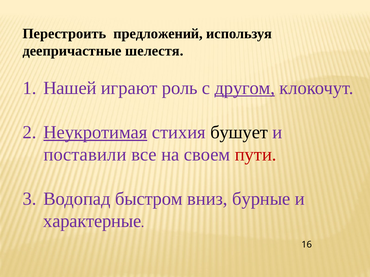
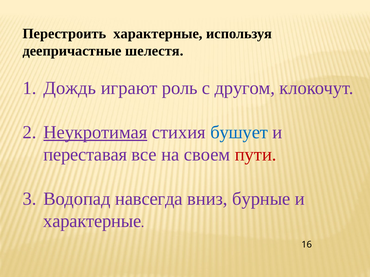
Перестроить предложений: предложений -> характерные (158, 34)
Нашей: Нашей -> Дождь (70, 88)
другом underline: present -> none (245, 88)
бушует colour: black -> blue (239, 133)
поставили: поставили -> переставая (85, 155)
быстром: быстром -> навсегда (149, 199)
